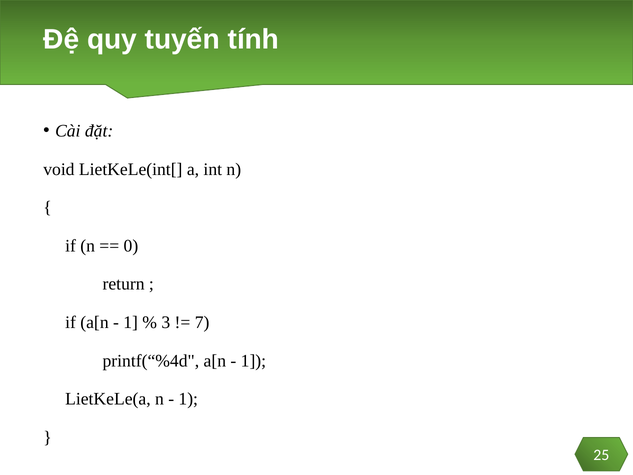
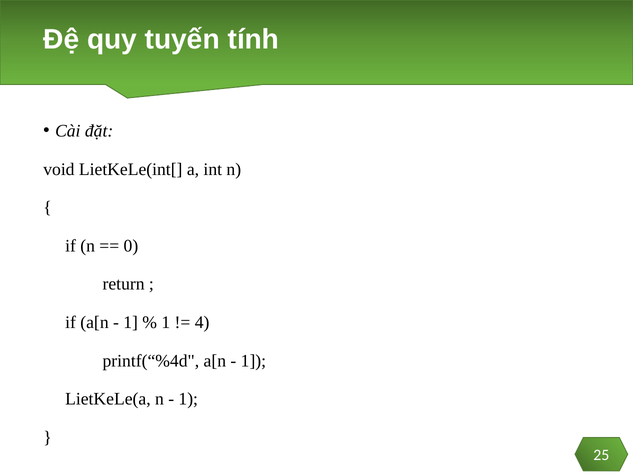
3: 3 -> 1 (166, 322)
7: 7 -> 4 (202, 322)
